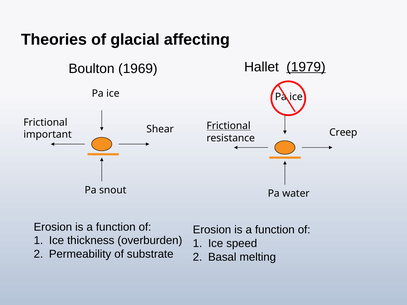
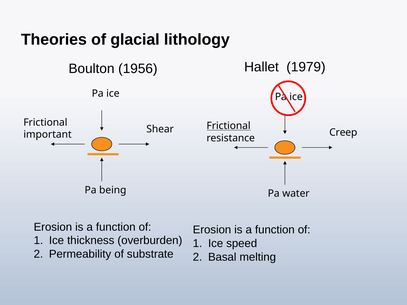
affecting: affecting -> lithology (197, 40)
1979 underline: present -> none (306, 67)
1969: 1969 -> 1956 (138, 69)
snout: snout -> being (113, 190)
